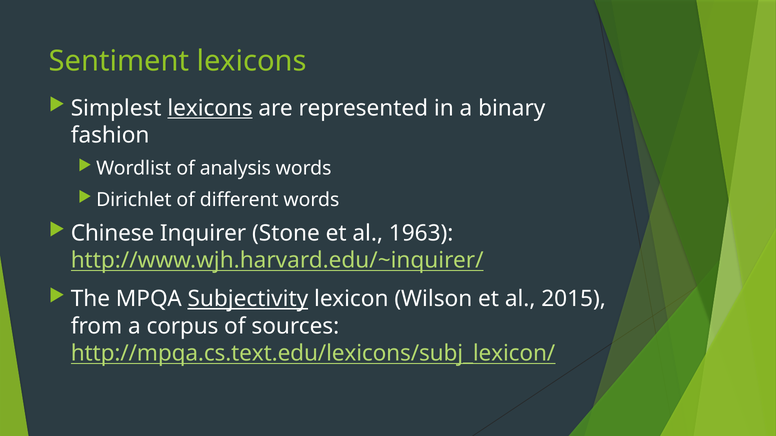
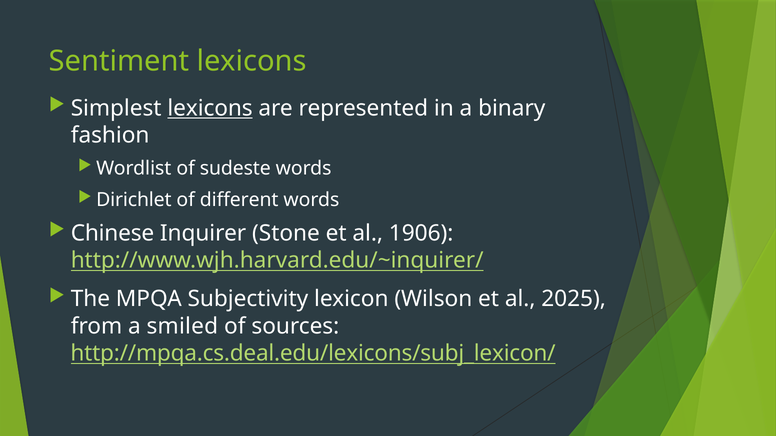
analysis: analysis -> sudeste (235, 169)
1963: 1963 -> 1906 (421, 233)
Subjectivity underline: present -> none (248, 299)
2015: 2015 -> 2025 (574, 299)
corpus: corpus -> smiled (182, 326)
http://mpqa.cs.text.edu/lexicons/subj_lexicon/: http://mpqa.cs.text.edu/lexicons/subj_lexicon/ -> http://mpqa.cs.deal.edu/lexicons/subj_lexicon/ (313, 354)
